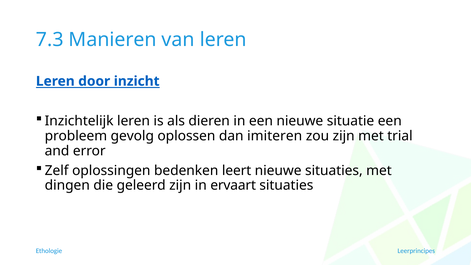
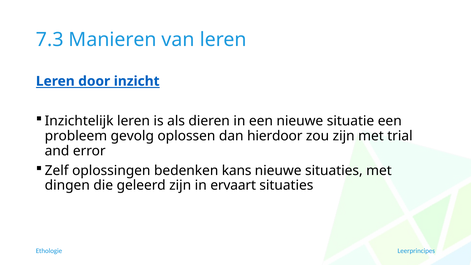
imiteren: imiteren -> hierdoor (275, 136)
leert: leert -> kans (237, 171)
